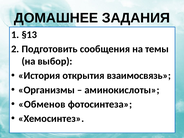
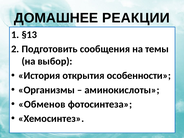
ЗАДАНИЯ: ЗАДАНИЯ -> РЕАКЦИИ (136, 18)
взаимосвязь: взаимосвязь -> особенности (139, 76)
